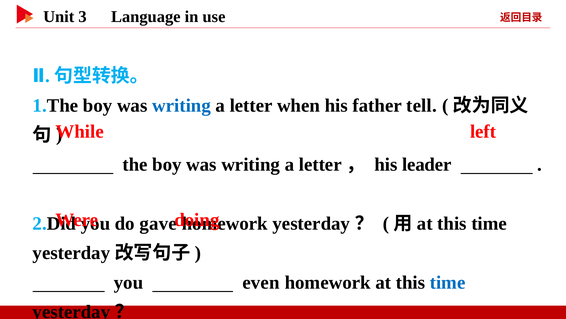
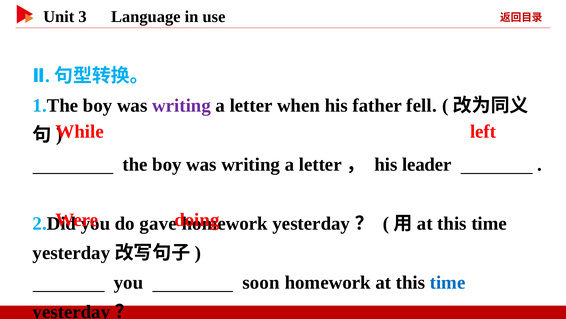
writing colour: blue -> purple (181, 105)
tell: tell -> fell (421, 105)
even: even -> soon (261, 282)
